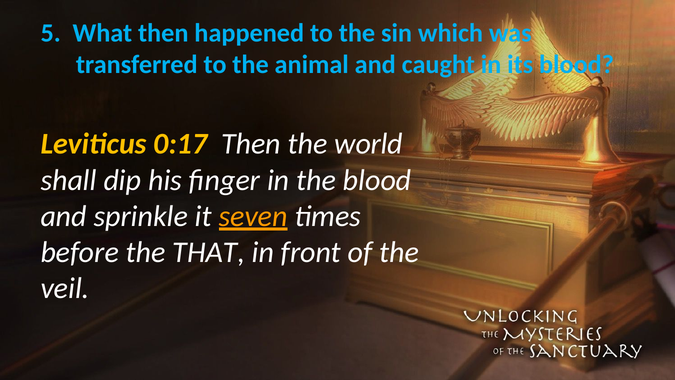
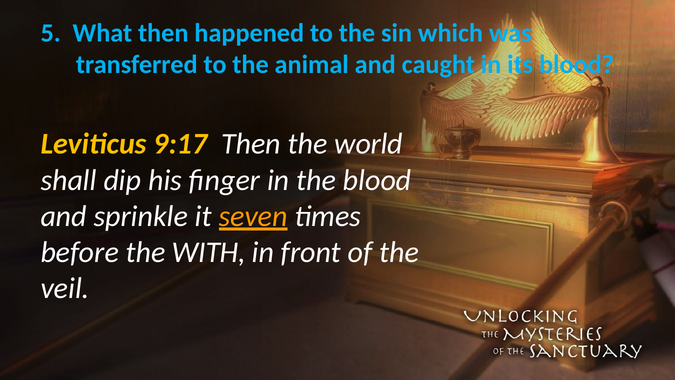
0:17: 0:17 -> 9:17 (180, 144)
THAT: THAT -> WITH (209, 252)
